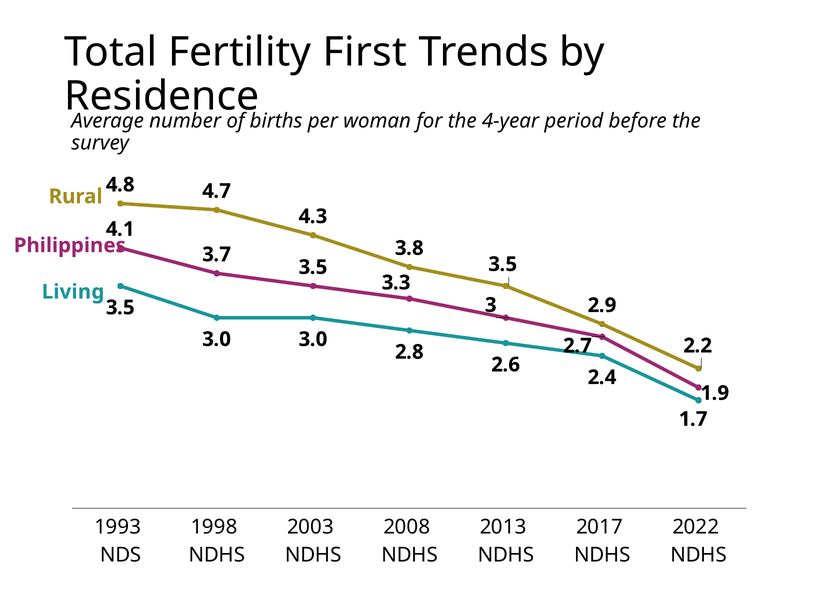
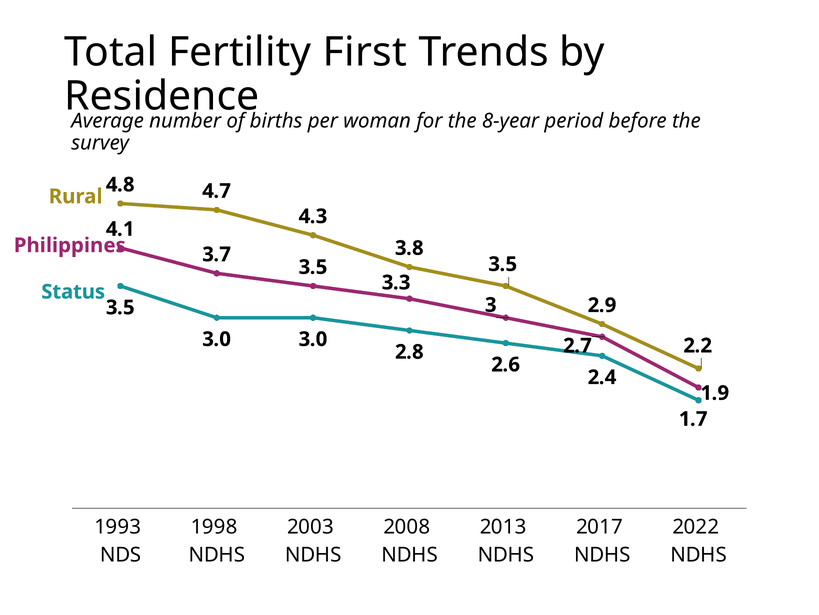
4-year: 4-year -> 8-year (511, 121)
Living: Living -> Status (73, 291)
